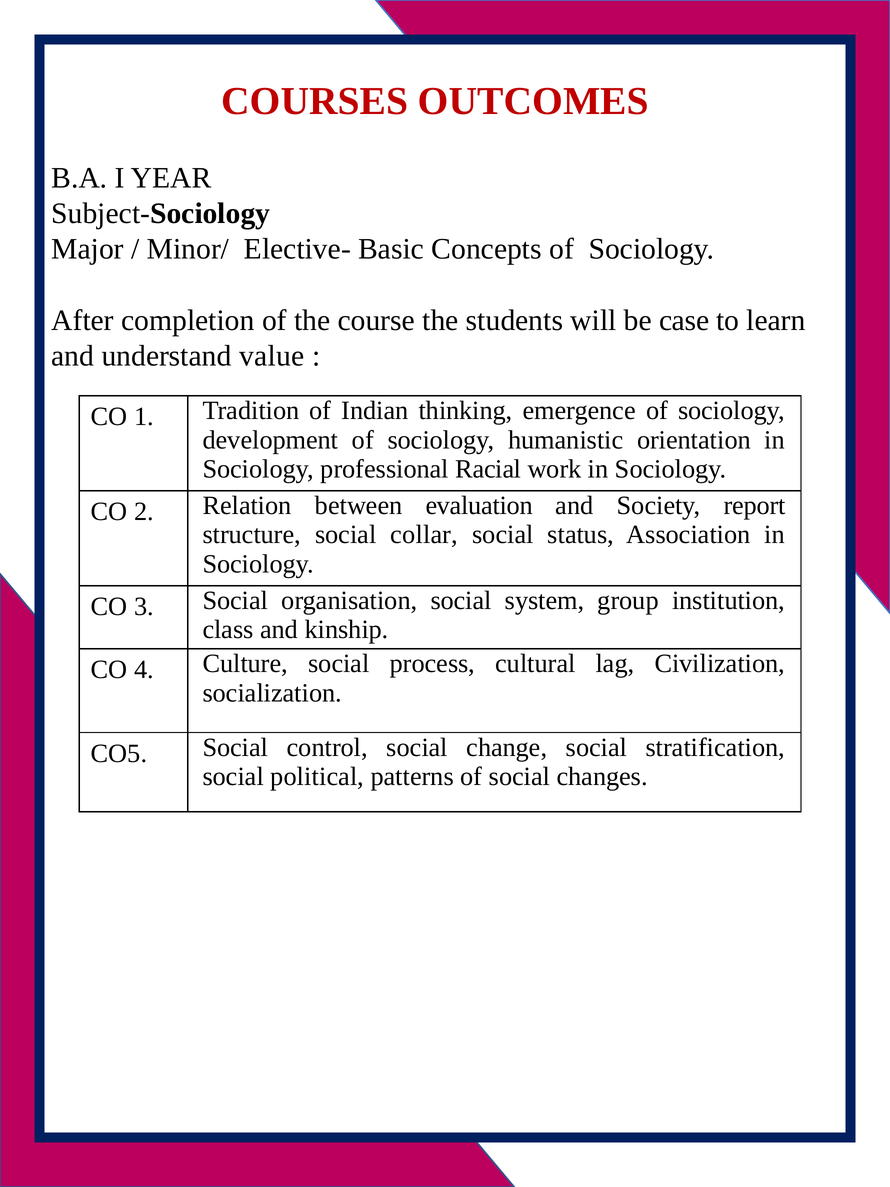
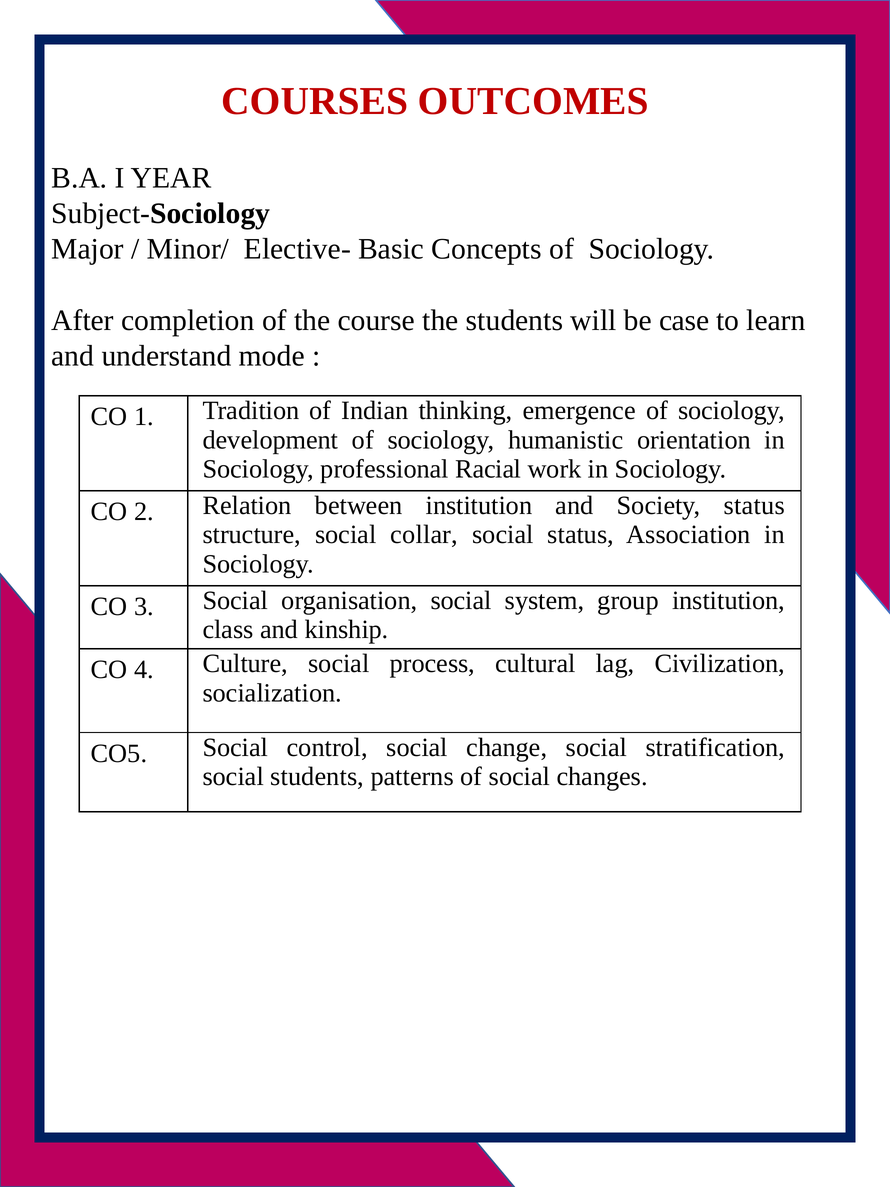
value: value -> mode (272, 356)
between evaluation: evaluation -> institution (479, 505)
Society report: report -> status (754, 505)
social political: political -> students (317, 776)
